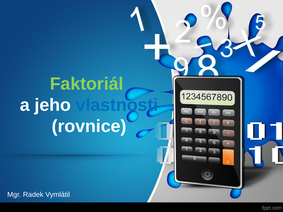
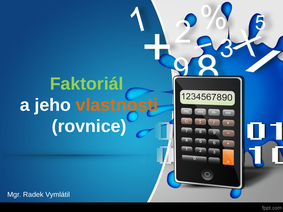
vlastnosti colour: blue -> orange (117, 105)
